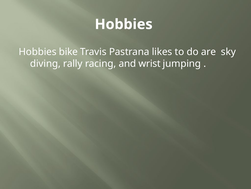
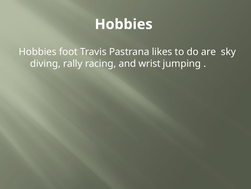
bike: bike -> foot (68, 52)
